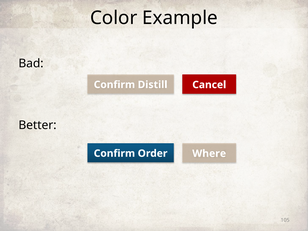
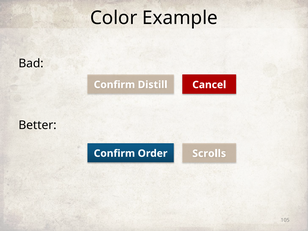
Where: Where -> Scrolls (209, 154)
